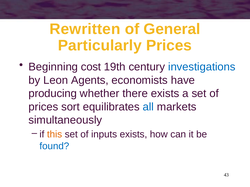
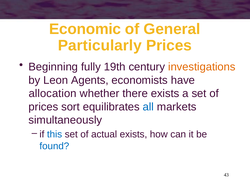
Rewritten: Rewritten -> Economic (85, 29)
cost: cost -> fully (91, 67)
investigations colour: blue -> orange (202, 67)
producing: producing -> allocation (53, 94)
this colour: orange -> blue (55, 135)
inputs: inputs -> actual (104, 135)
